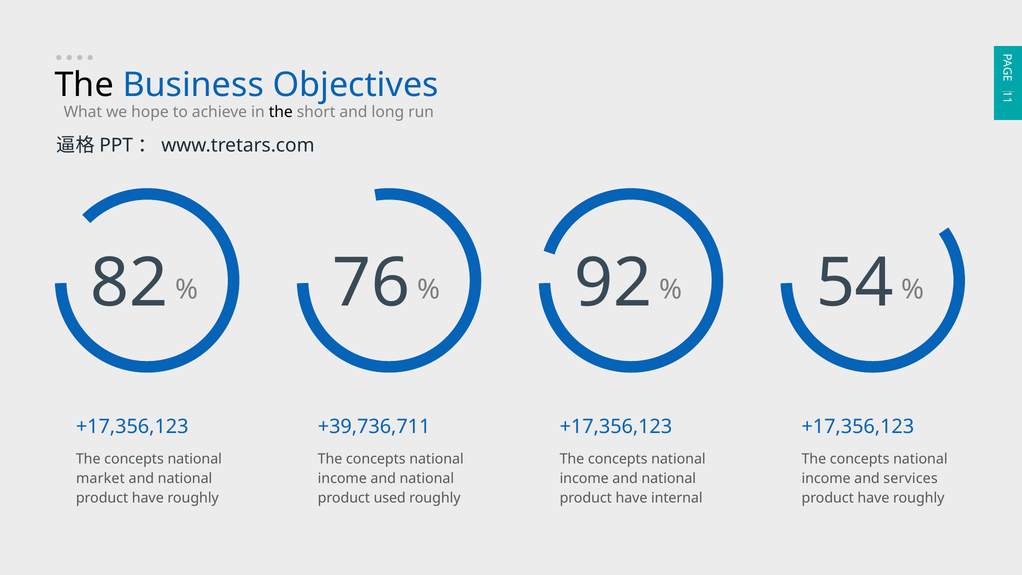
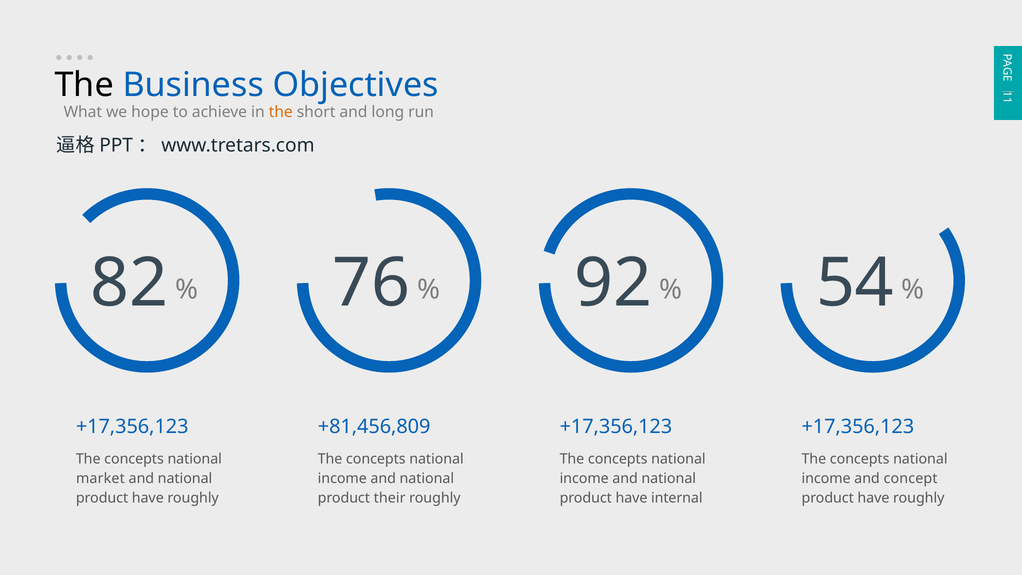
the colour: black -> orange (281, 112)
+39,736,711: +39,736,711 -> +81,456,809 (374, 426)
services: services -> concept (911, 479)
used: used -> their (390, 498)
